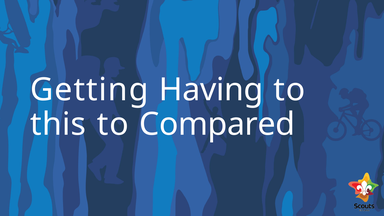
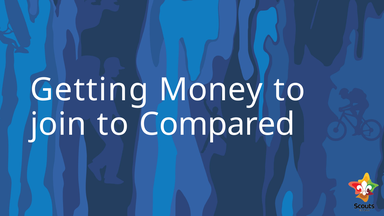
Having: Having -> Money (211, 90)
this: this -> join (58, 124)
